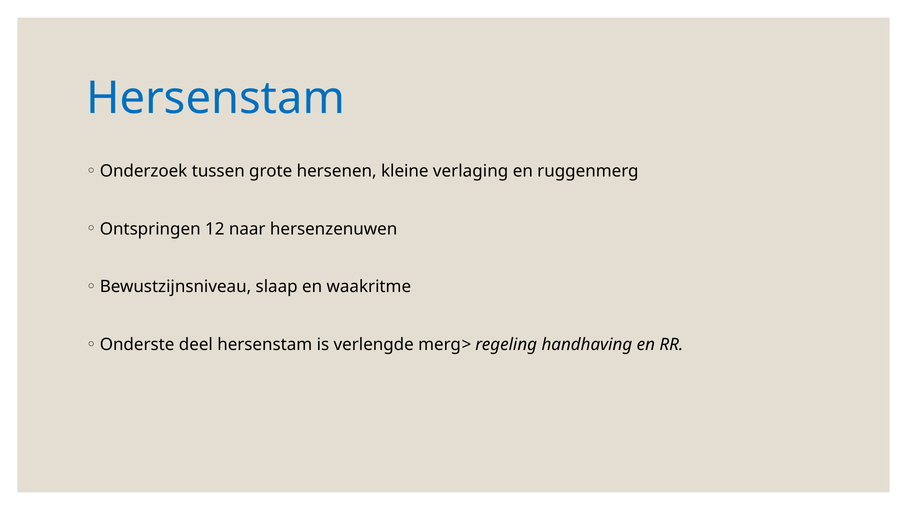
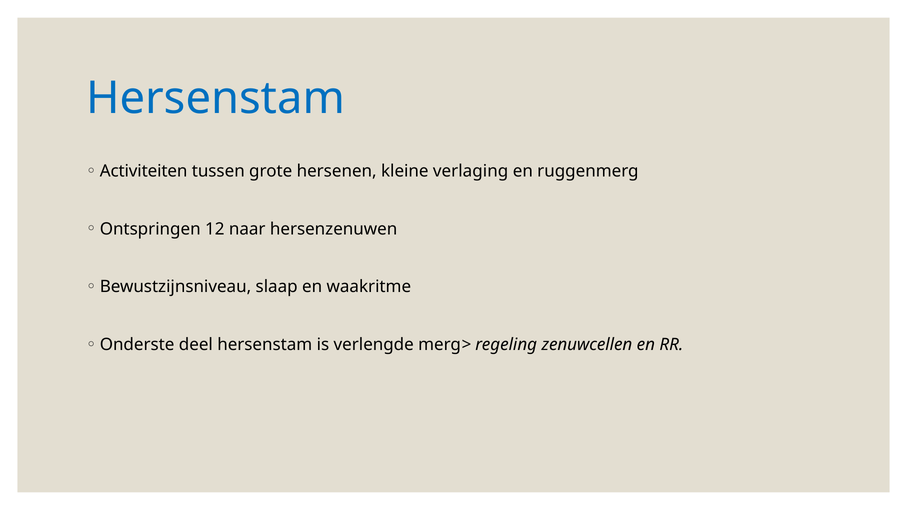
Onderzoek: Onderzoek -> Activiteiten (144, 171)
handhaving: handhaving -> zenuwcellen (587, 345)
